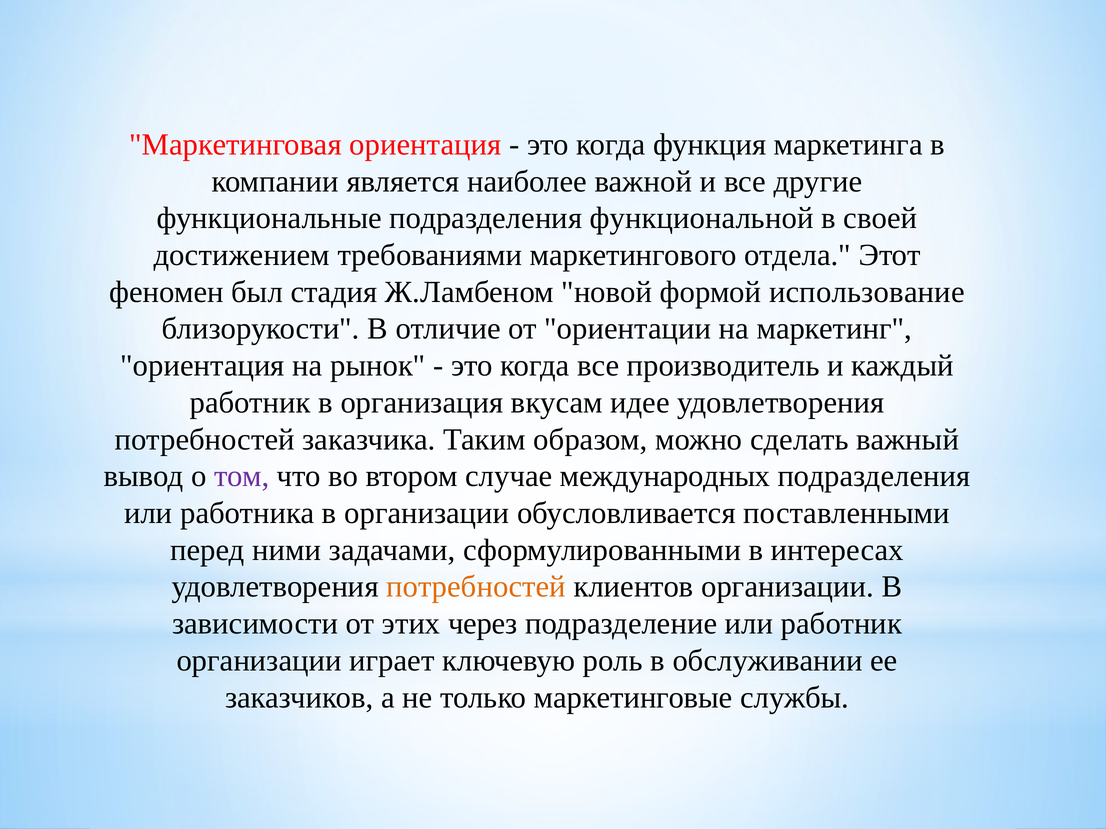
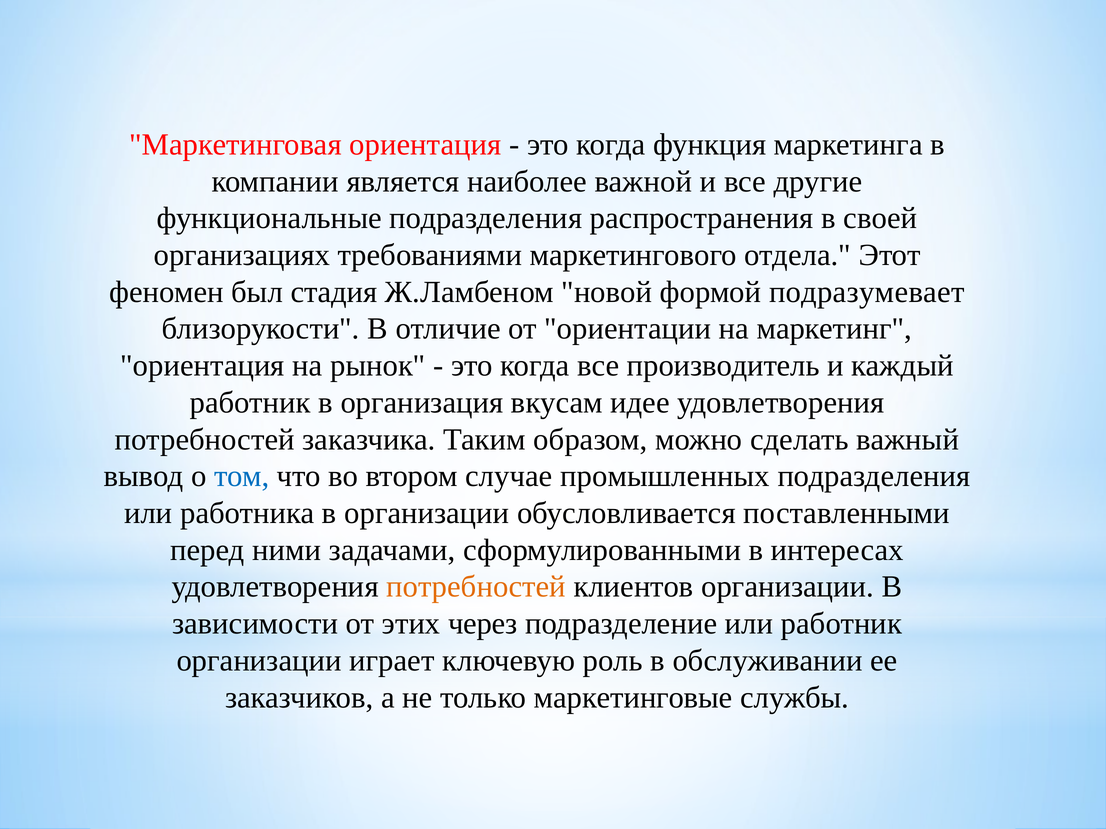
функциональной: функциональной -> распространения (702, 218)
достижением: достижением -> организациях (242, 255)
использование: использование -> подразумевает (867, 292)
том colour: purple -> blue (242, 477)
международных: международных -> промышленных (665, 477)
